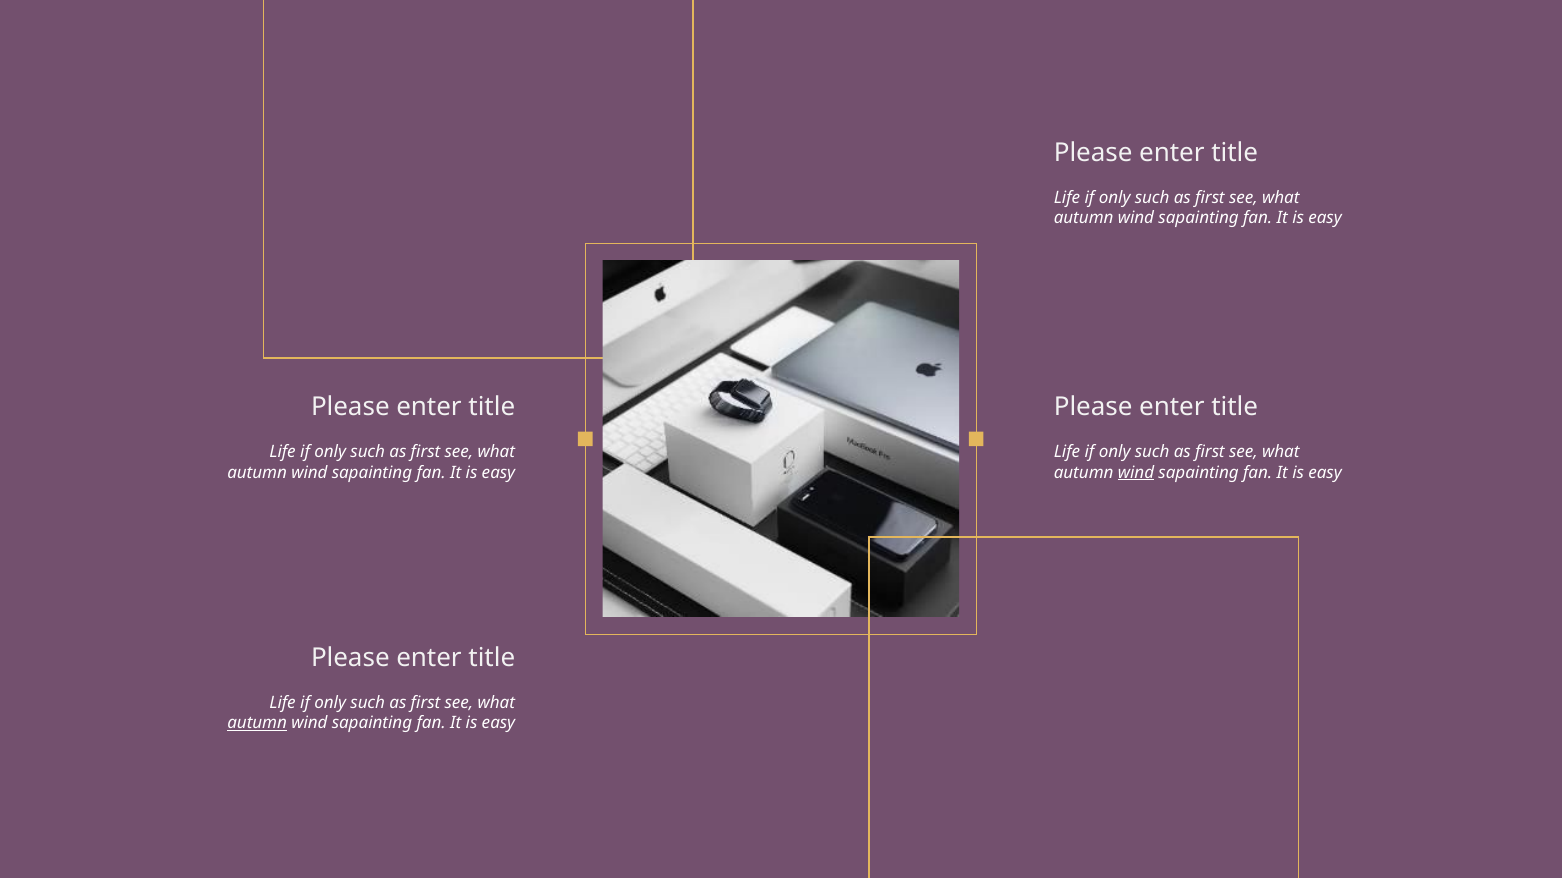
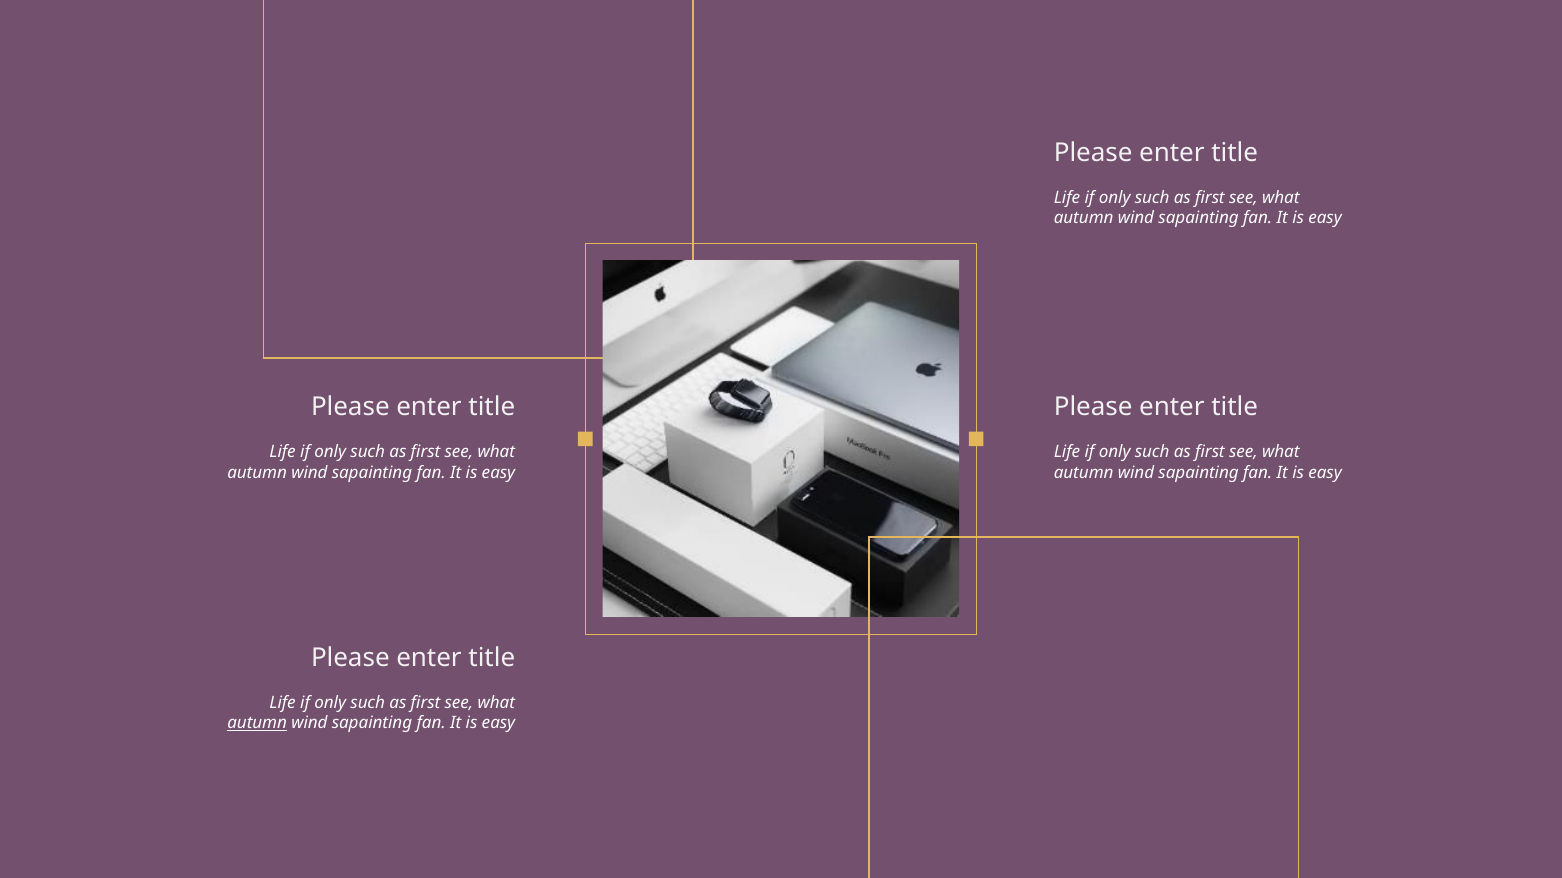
wind underline: present -> none (1136, 473)
